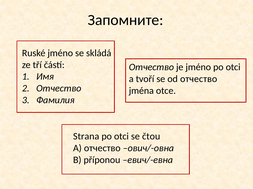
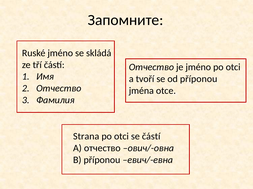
od отчество: отчество -> příponou (199, 79)
se čtou: čtou -> částí (151, 137)
